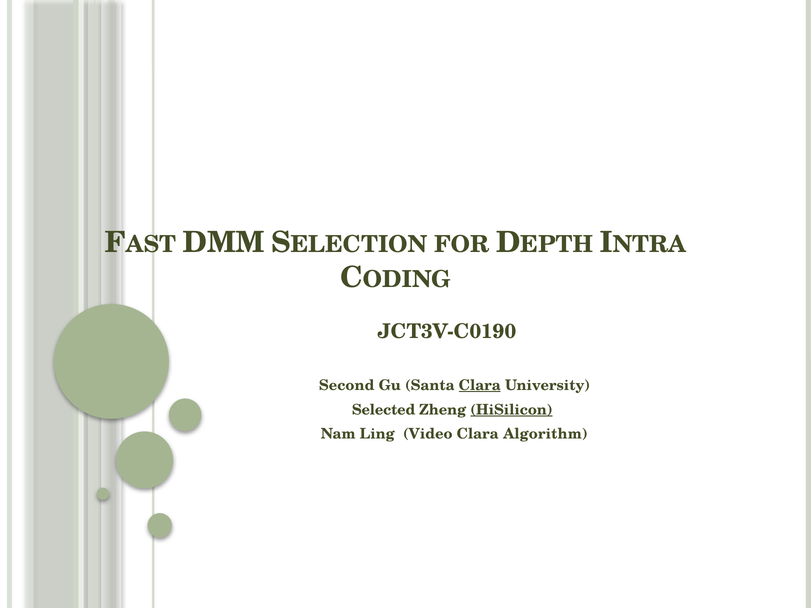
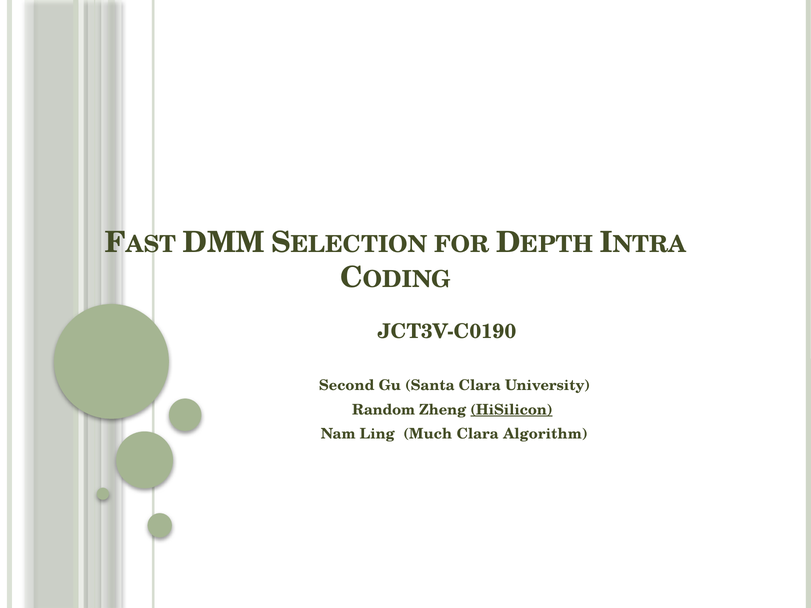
Clara underline: present -> none (480, 386)
Selected: Selected -> Random (384, 410)
Video: Video -> Much (428, 434)
